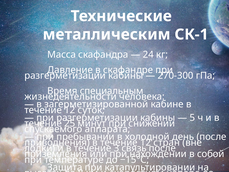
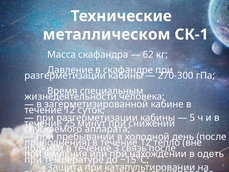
металлическим: металлическим -> металлическом (107, 34)
24: 24 -> 62 (148, 54)
стран: стран -> тепло (167, 142)
собой: собой -> одеть (211, 154)
